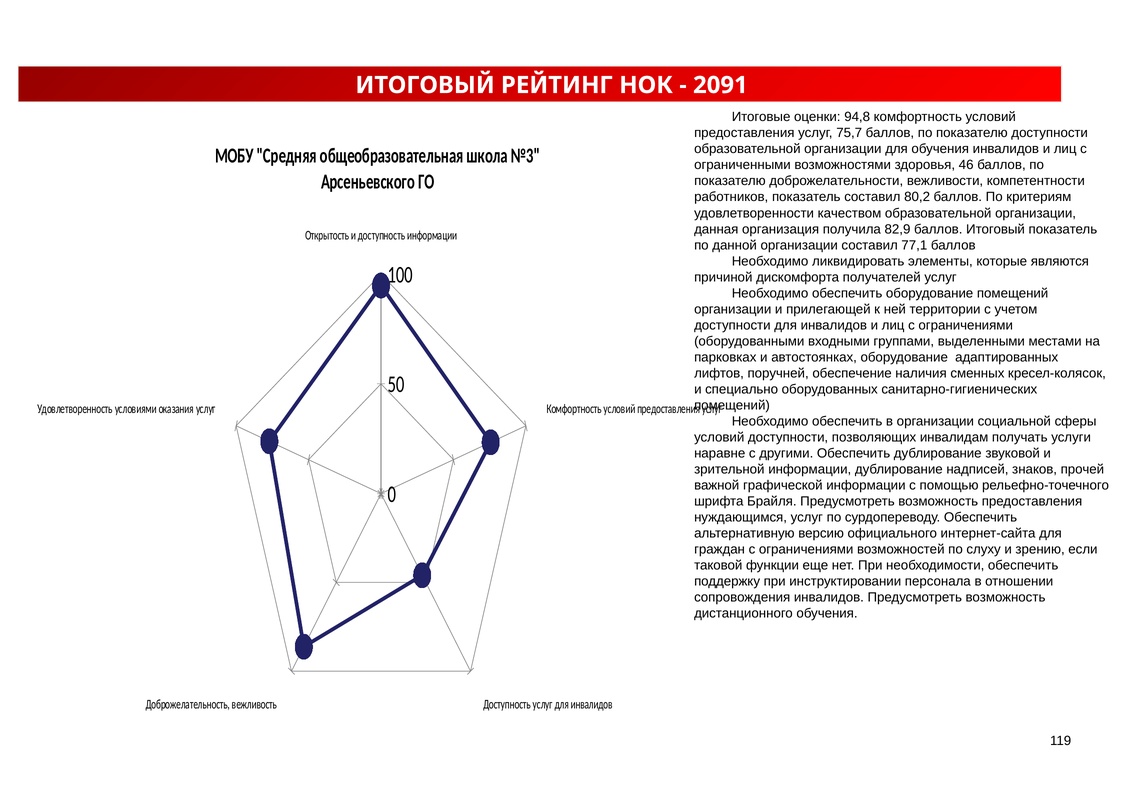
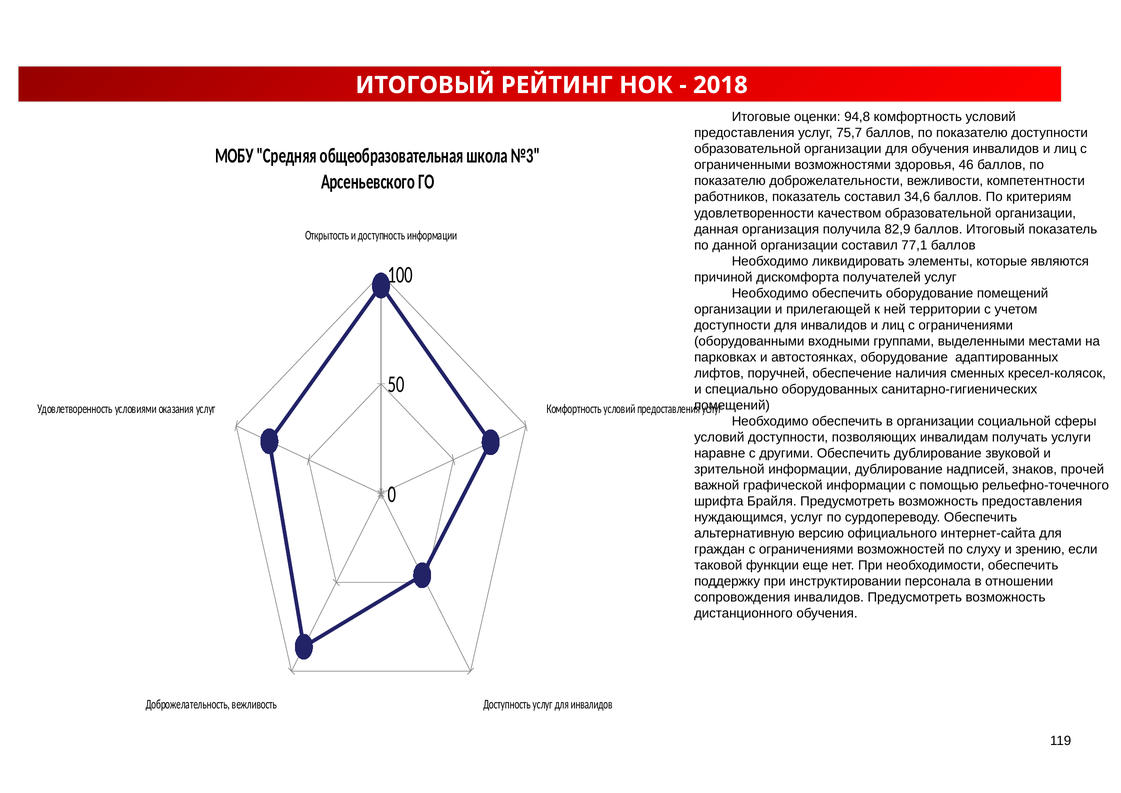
2091: 2091 -> 2018 (720, 85)
80,2: 80,2 -> 34,6 (917, 197)
